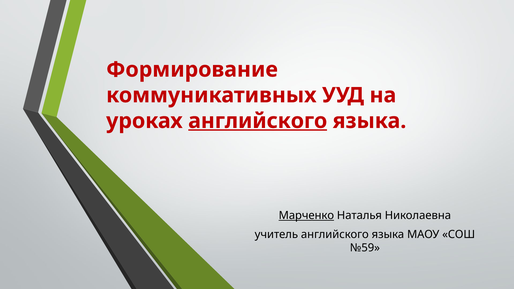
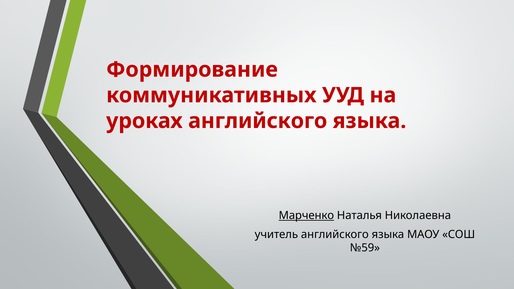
английского underline: present -> none (258, 121)
